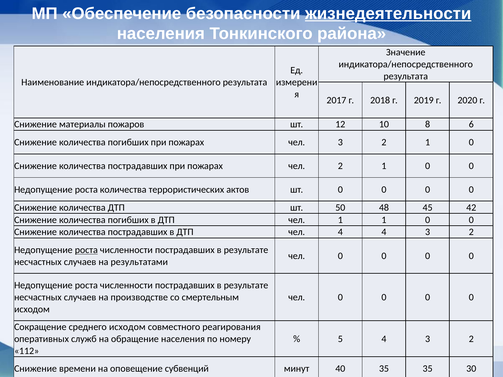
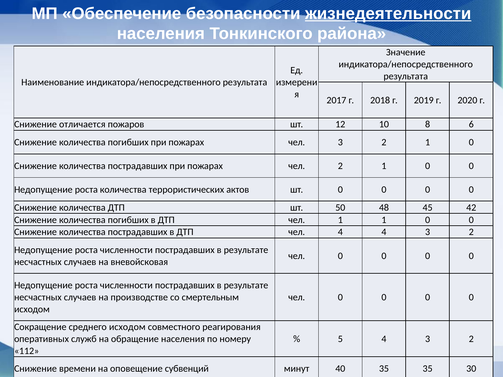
материалы: материалы -> отличается (82, 125)
роста underline: present -> none (86, 250)
результатами: результатами -> вневойсковая (139, 262)
